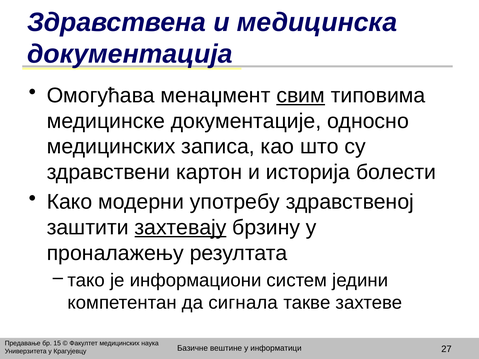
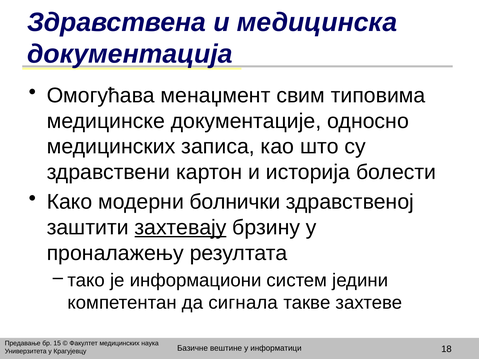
свим underline: present -> none (301, 96)
употребу: употребу -> болнички (235, 202)
27: 27 -> 18 (446, 349)
